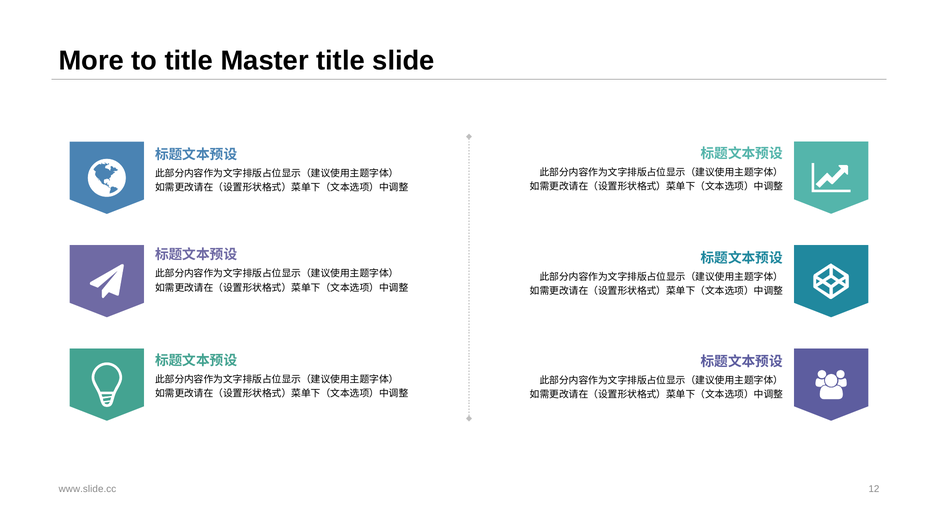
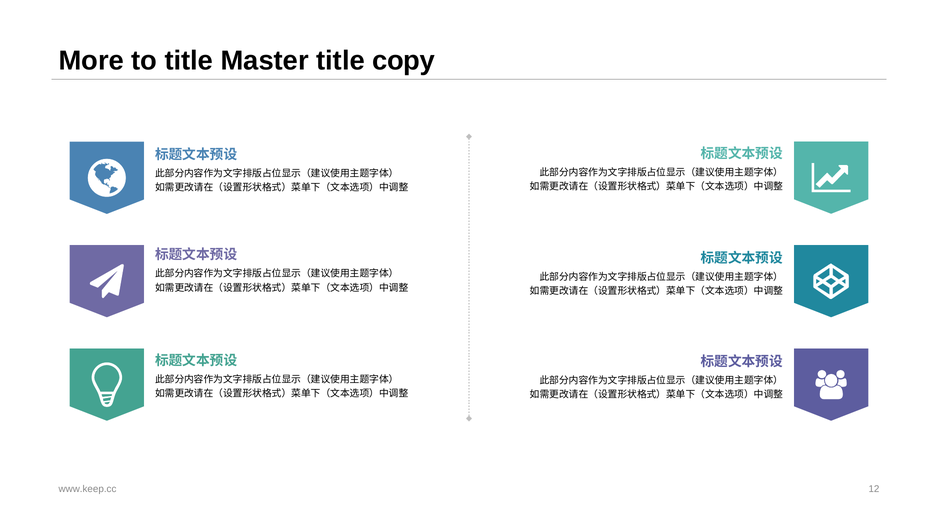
slide: slide -> copy (404, 61)
www.slide.cc: www.slide.cc -> www.keep.cc (88, 489)
